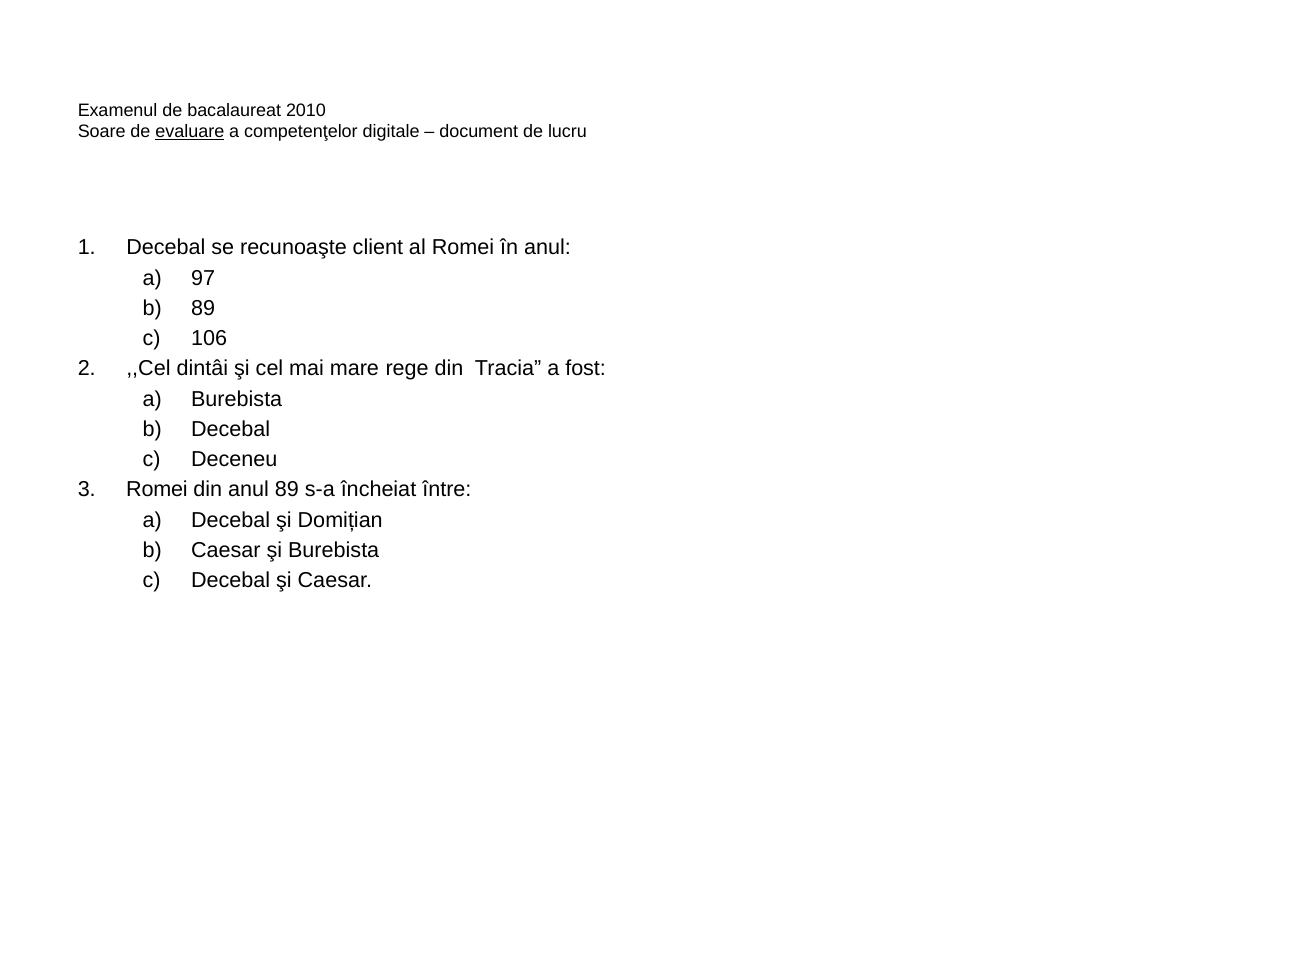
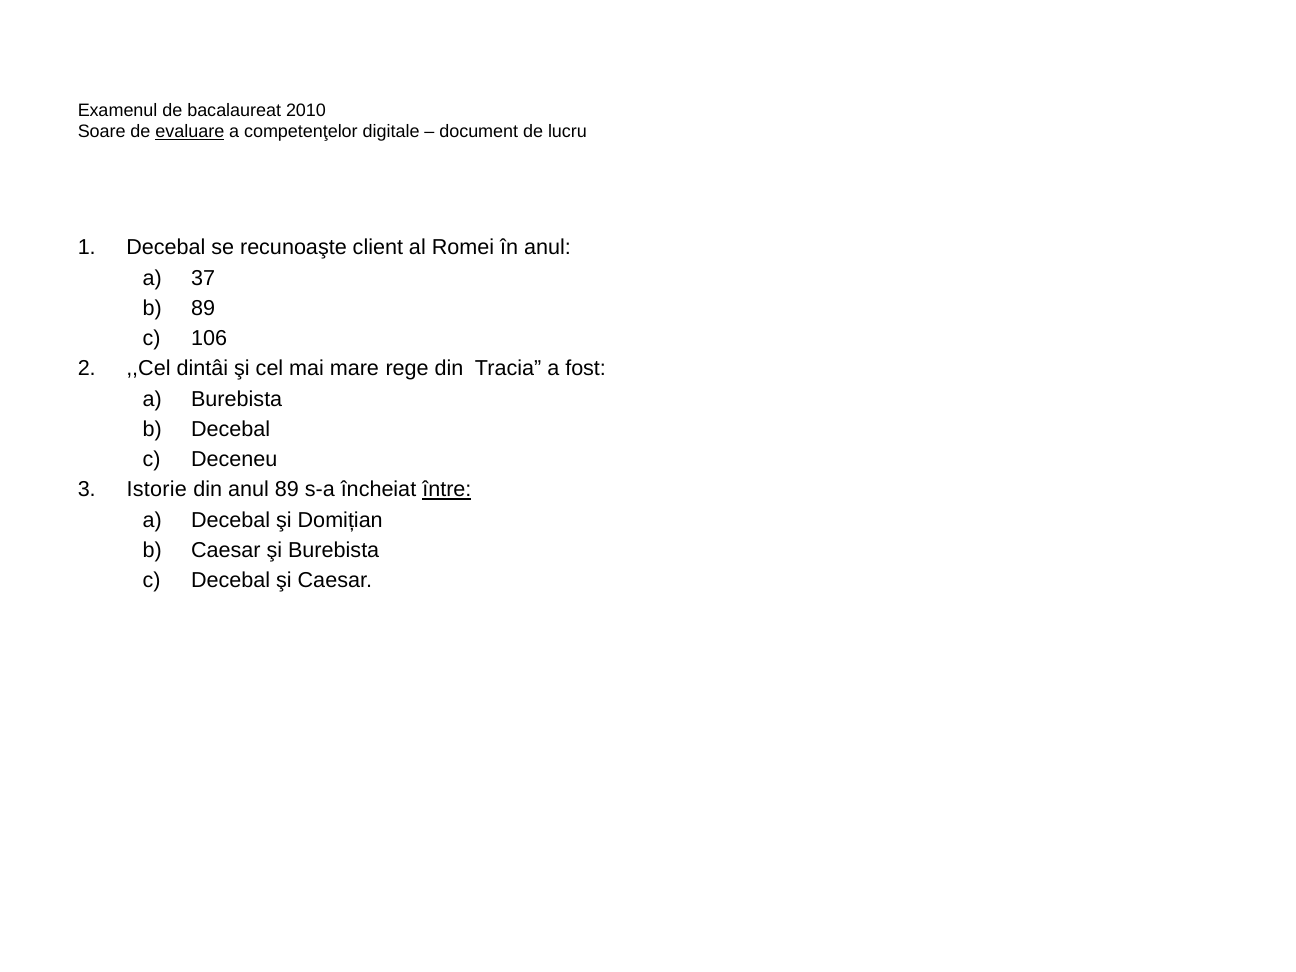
97: 97 -> 37 (203, 278)
Romei: Romei -> Istorie (157, 490)
între underline: none -> present (447, 490)
